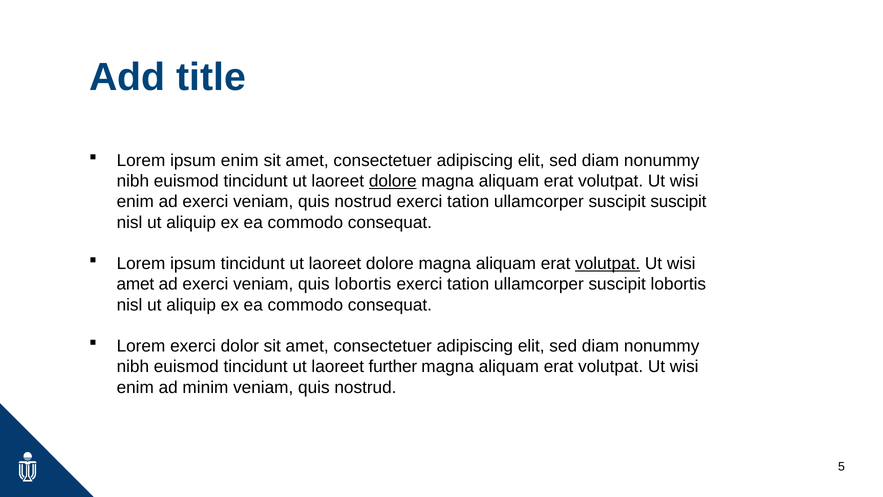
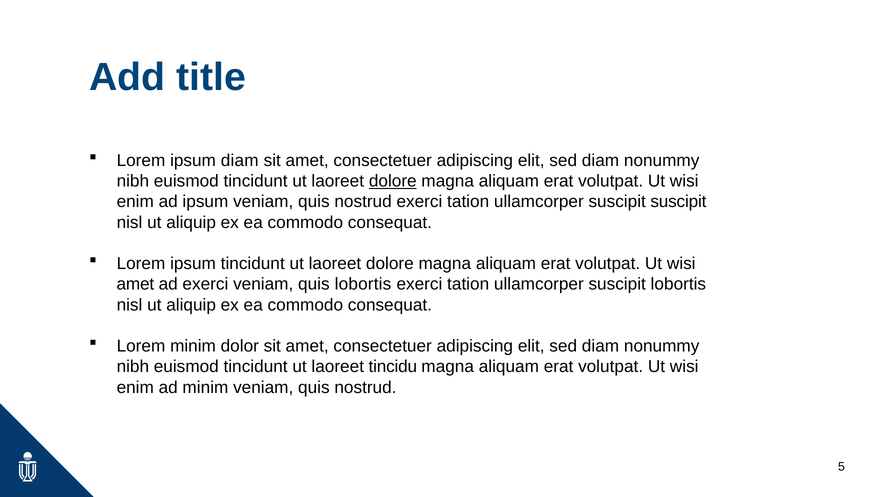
ipsum enim: enim -> diam (240, 160)
enim ad exerci: exerci -> ipsum (205, 202)
volutpat underline: present -> none (608, 263)
Lorem exerci: exerci -> minim (193, 346)
further: further -> tincidu (393, 367)
